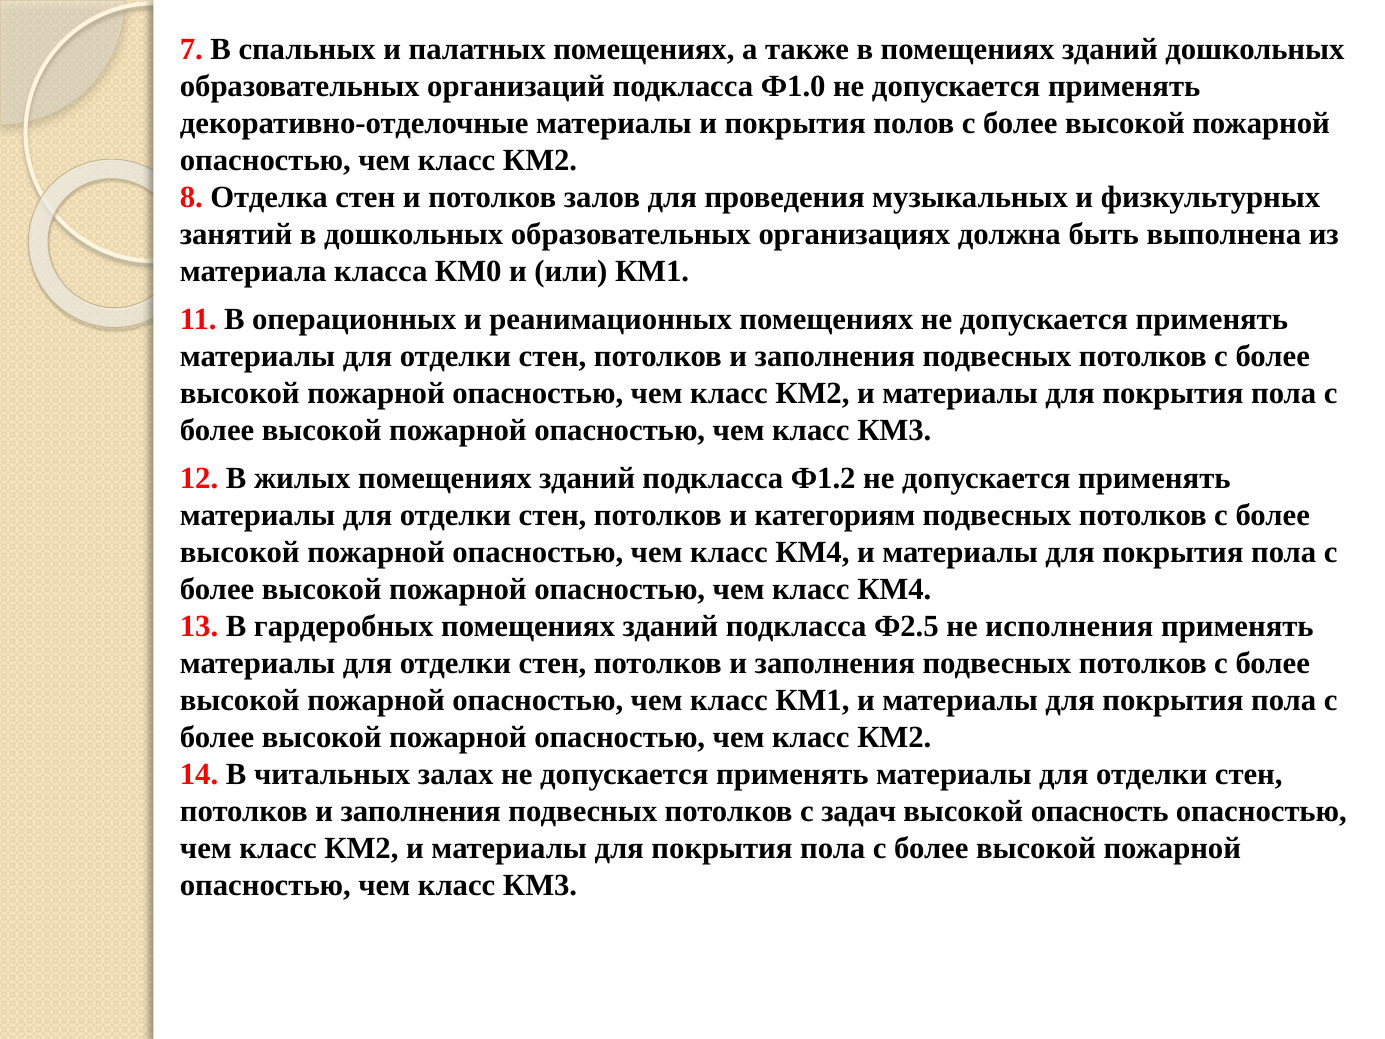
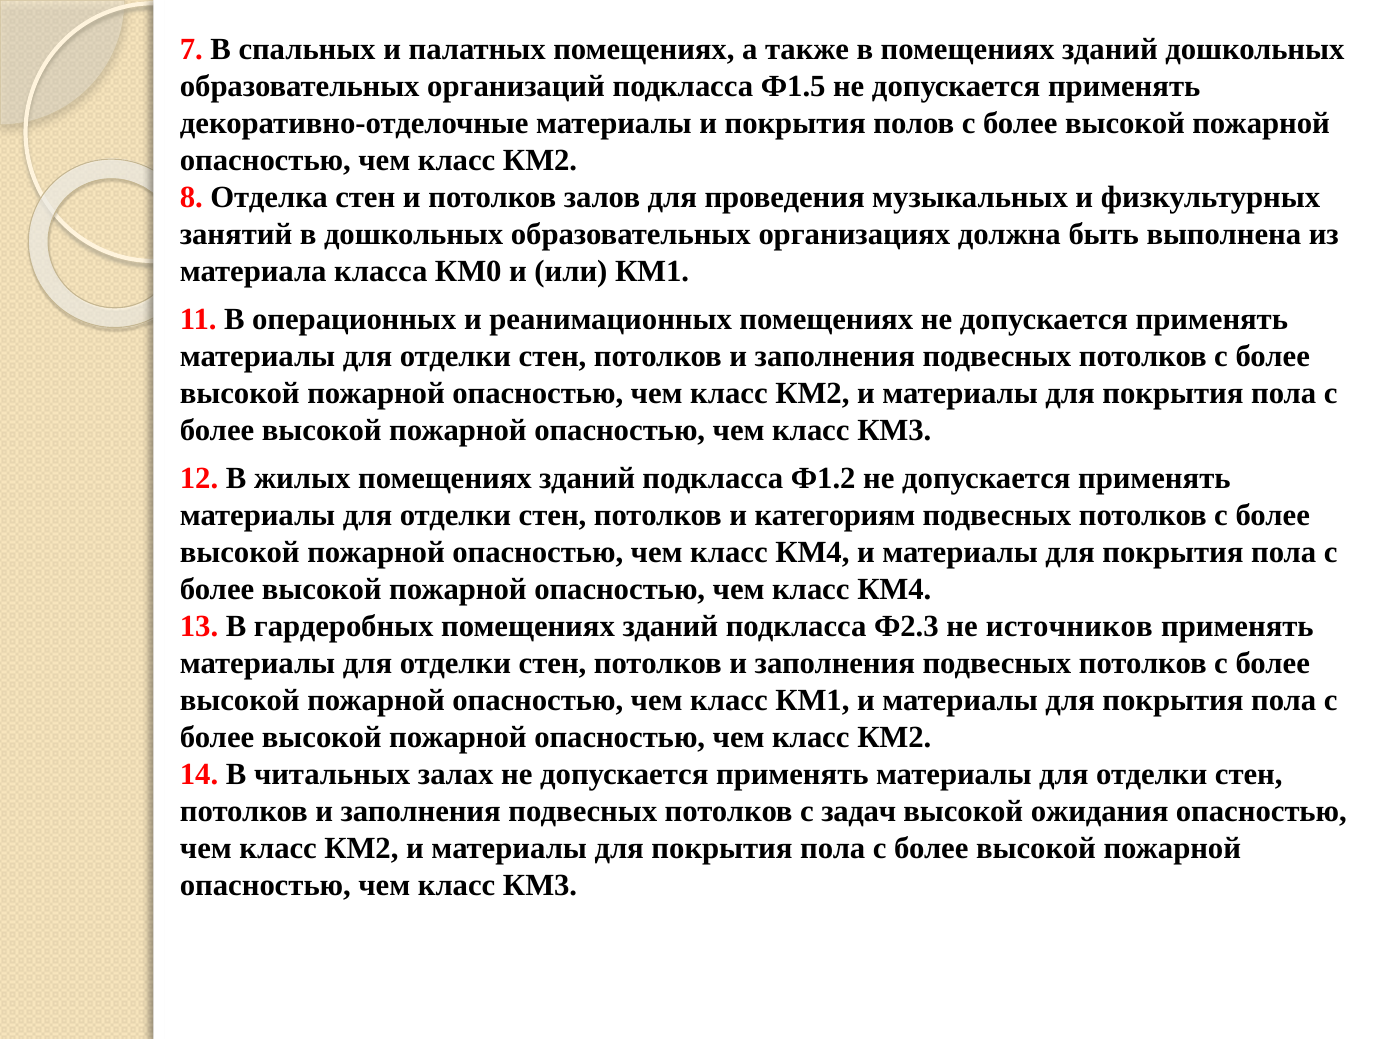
Ф1.0: Ф1.0 -> Ф1.5 (793, 86)
Ф2.5: Ф2.5 -> Ф2.3 (906, 626)
исполнения: исполнения -> источников (1069, 626)
опасность: опасность -> ожидания (1100, 811)
